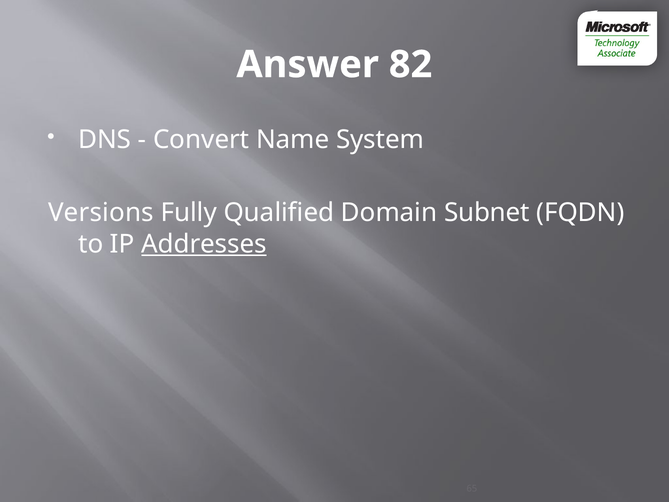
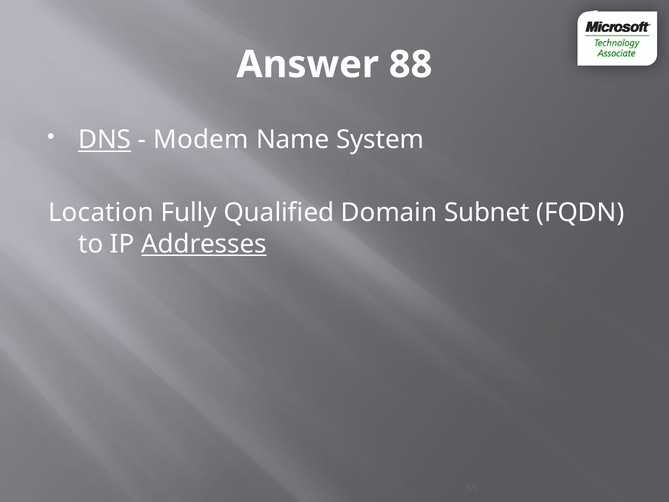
82: 82 -> 88 (411, 65)
DNS underline: none -> present (105, 140)
Convert: Convert -> Modem (201, 140)
Versions: Versions -> Location (101, 213)
